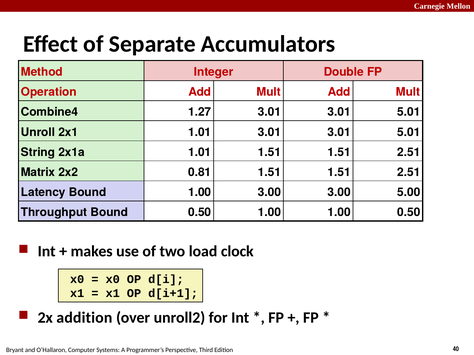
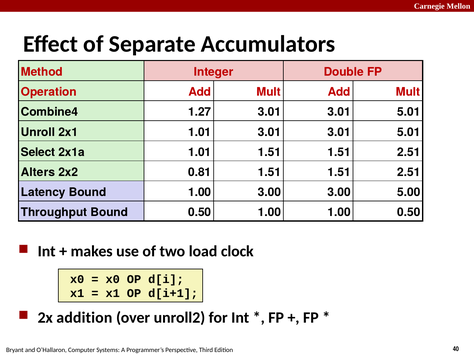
String: String -> Select (38, 152)
Matrix: Matrix -> Alters (38, 172)
